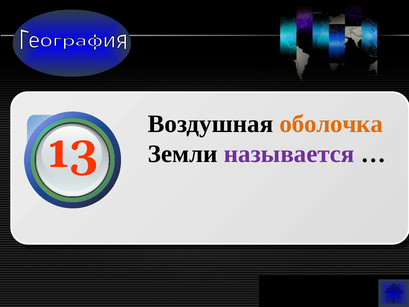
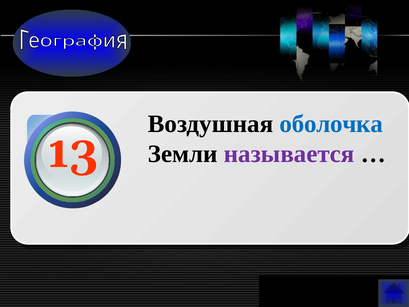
оболочка colour: orange -> blue (331, 124)
